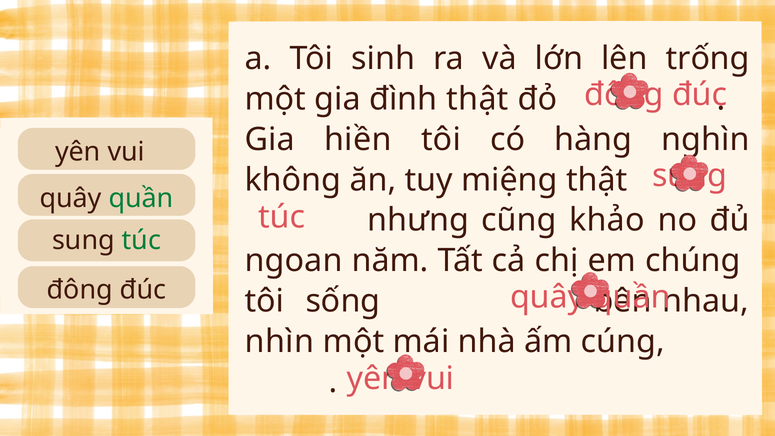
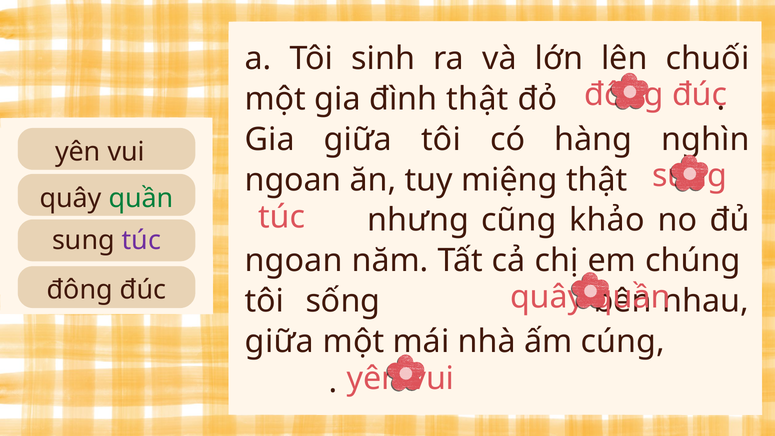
trống: trống -> chuối (708, 59)
Gia hiền: hiền -> giữa (358, 140)
không: không -> ngoan (293, 180)
túc colour: green -> purple (141, 240)
nhìn: nhìn -> giữa (279, 341)
